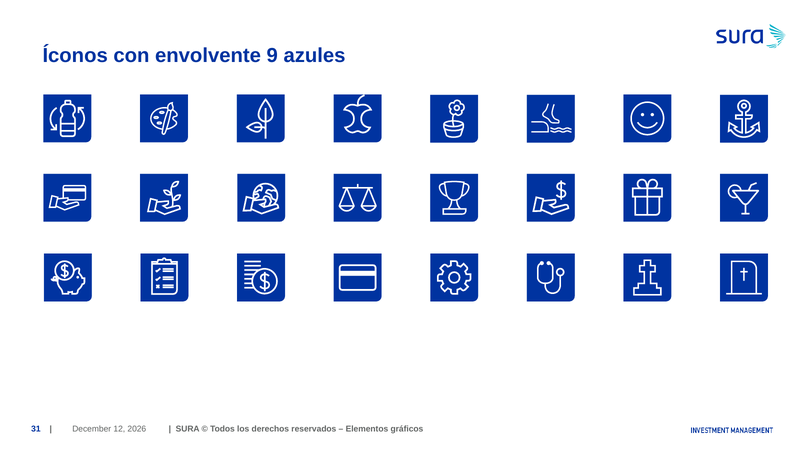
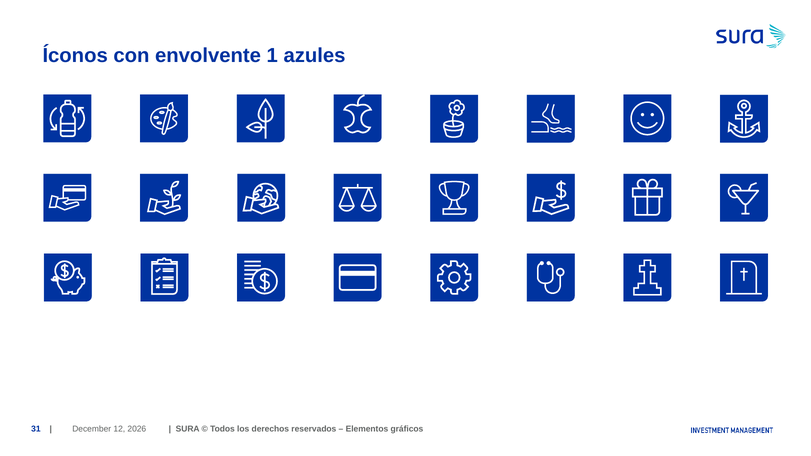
9: 9 -> 1 (272, 56)
